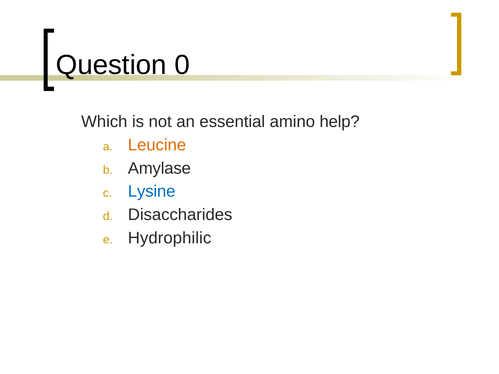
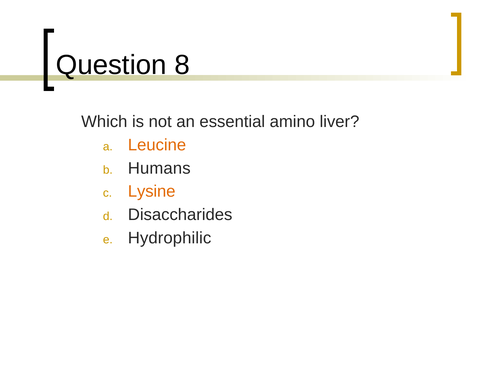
0: 0 -> 8 (182, 65)
help: help -> liver (339, 122)
Amylase: Amylase -> Humans (159, 168)
Lysine colour: blue -> orange (152, 192)
